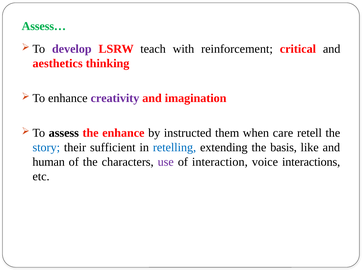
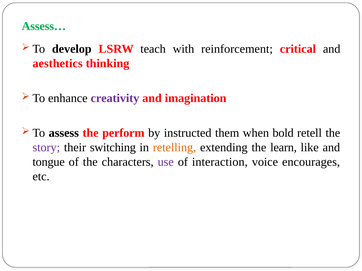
develop colour: purple -> black (72, 49)
the enhance: enhance -> perform (123, 133)
care: care -> bold (283, 133)
story colour: blue -> purple (46, 148)
sufficient: sufficient -> switching (113, 148)
retelling colour: blue -> orange (174, 148)
basis: basis -> learn (284, 148)
human: human -> tongue (49, 162)
interactions: interactions -> encourages (311, 162)
